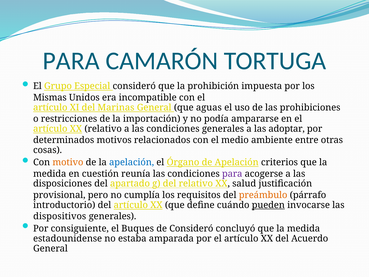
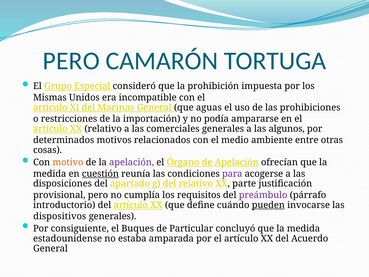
PARA: PARA -> PERO (71, 61)
a las condiciones: condiciones -> comerciales (173, 129)
adoptar: adoptar -> algunos (287, 129)
apelación colour: blue -> purple (132, 162)
criterios: criterios -> ofrecían (279, 162)
cuestión underline: none -> present (100, 174)
salud: salud -> parte (244, 184)
preámbulo colour: orange -> purple (263, 195)
de Consideró: Consideró -> Particular (191, 228)
